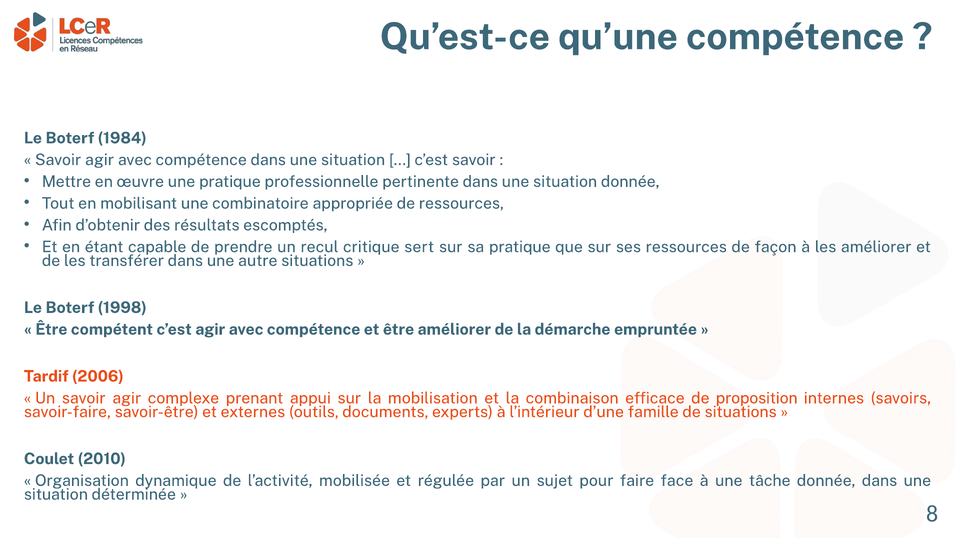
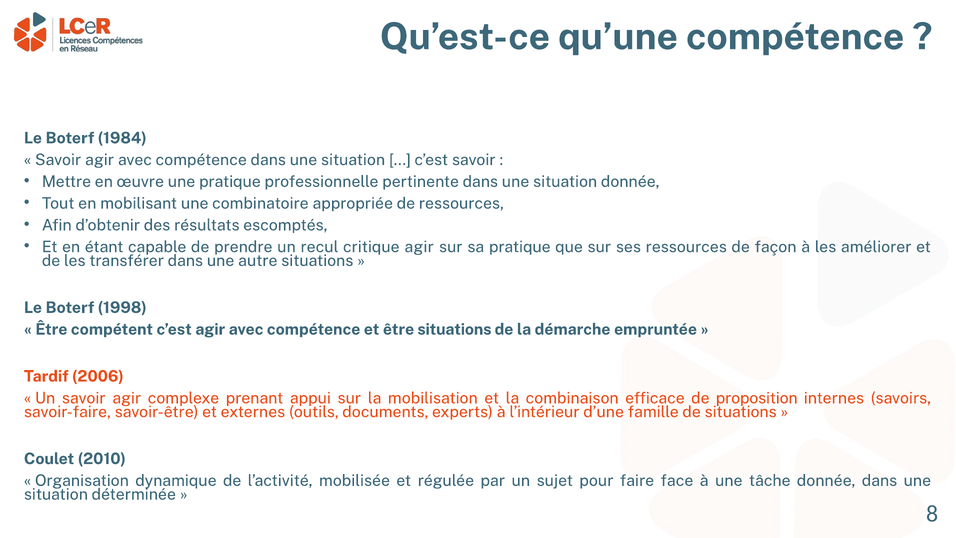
critique sert: sert -> agir (419, 247)
être améliorer: améliorer -> situations (454, 329)
